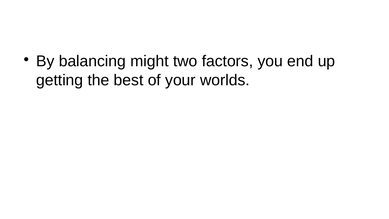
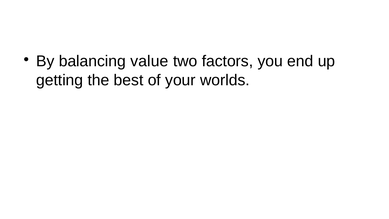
might: might -> value (149, 61)
